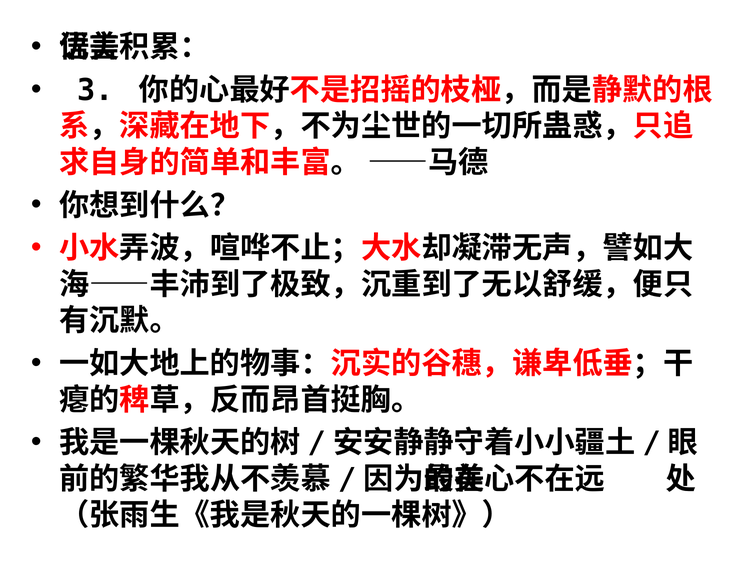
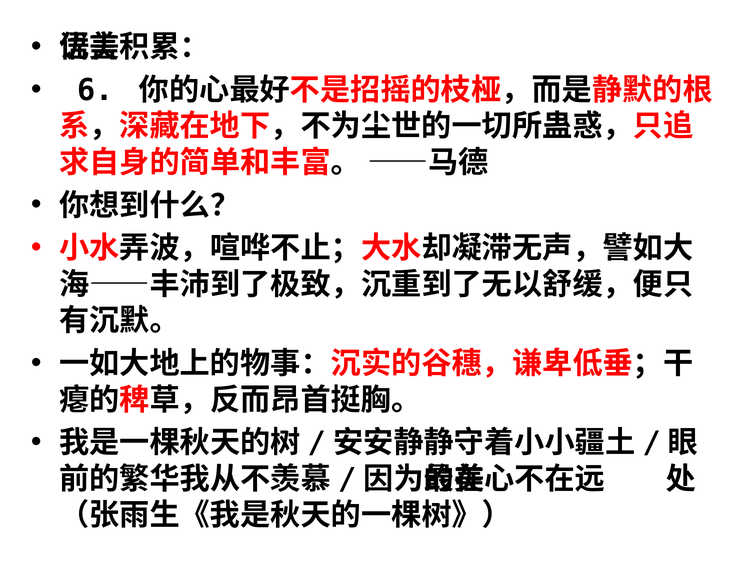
3: 3 -> 6 (95, 90)
